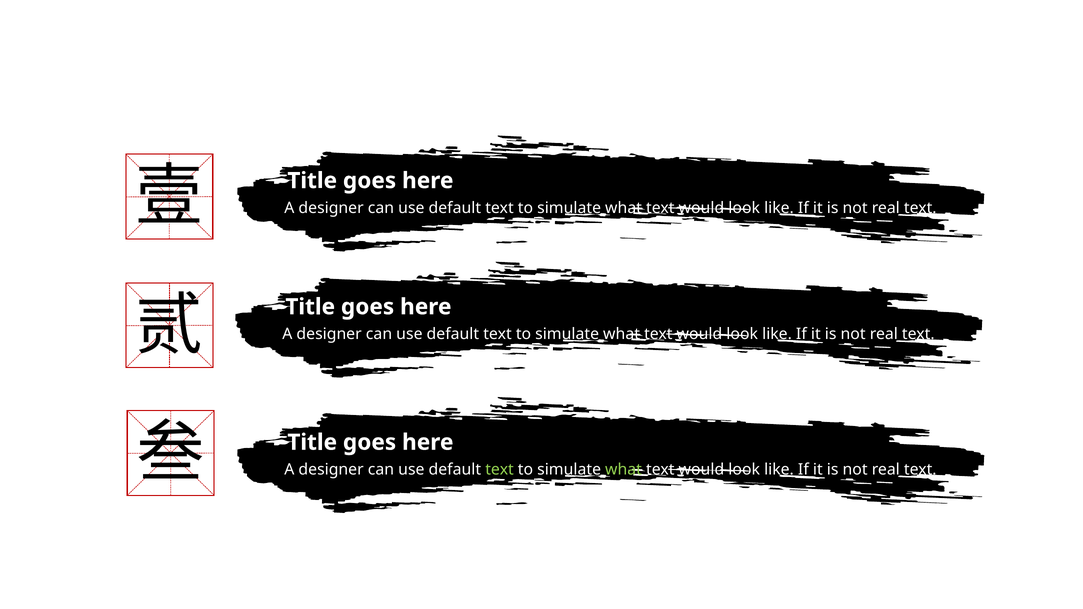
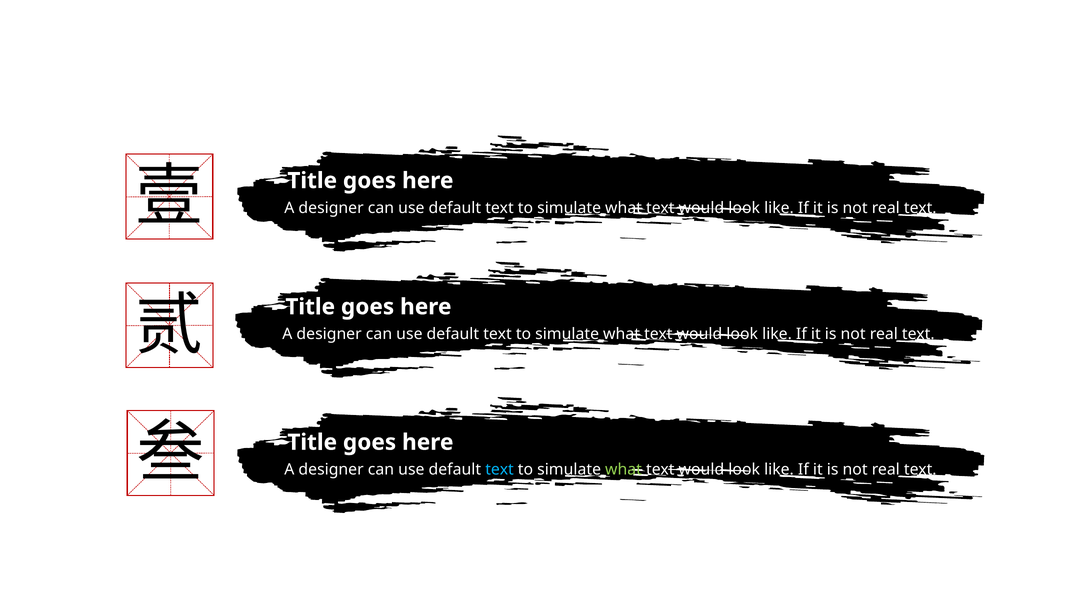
text colour: light green -> light blue (500, 470)
